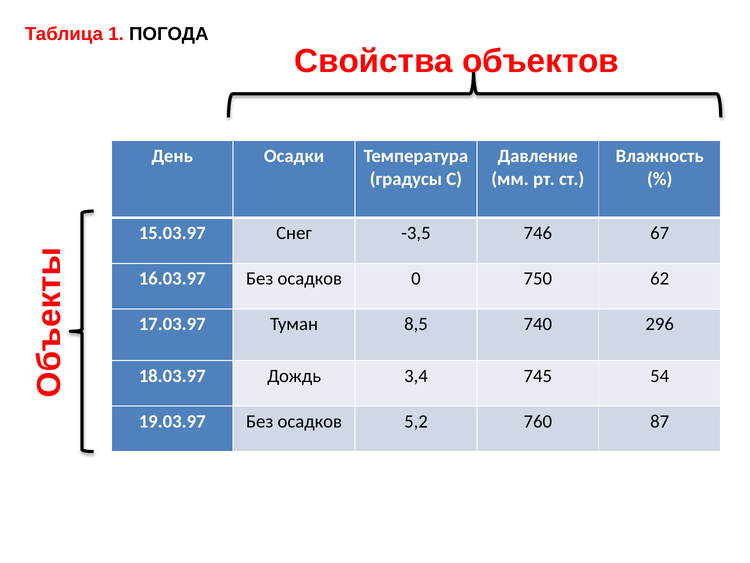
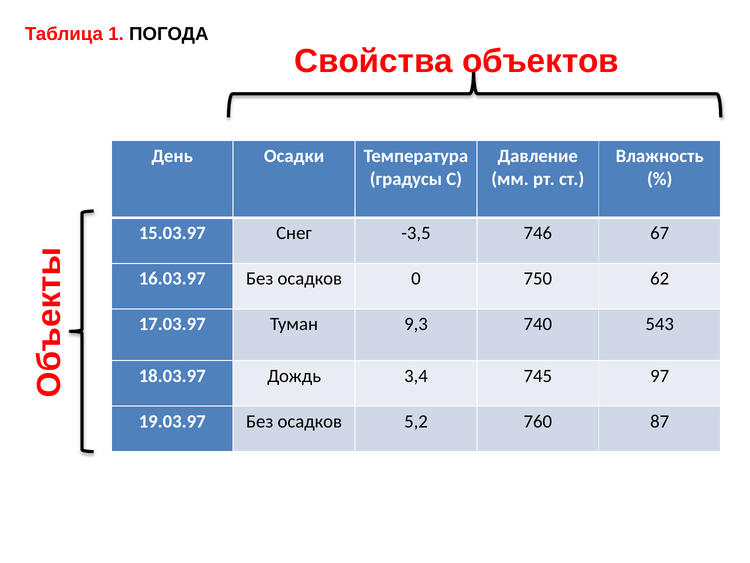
8,5: 8,5 -> 9,3 (416, 324)
296: 296 -> 543 (660, 324)
54: 54 -> 97 (660, 375)
